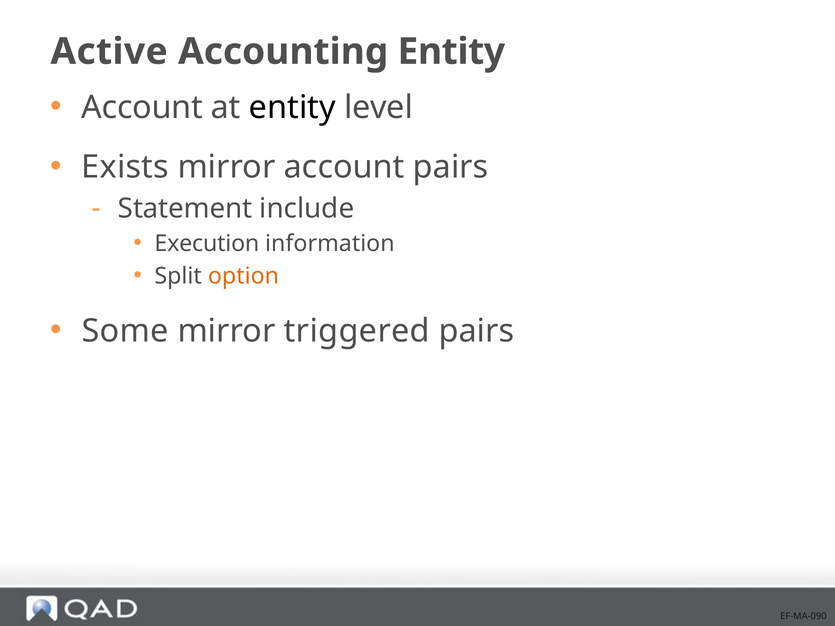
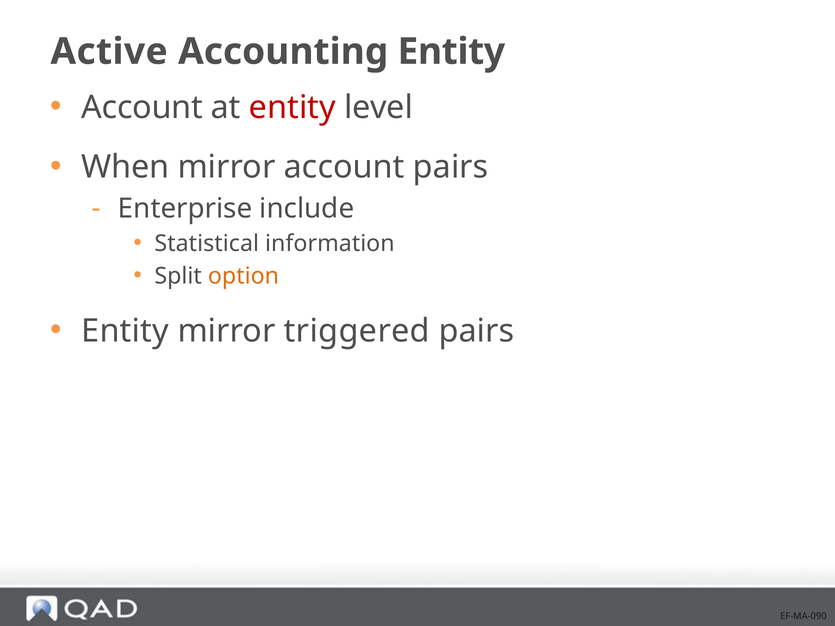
entity colour: black -> red (292, 107)
Exists: Exists -> When (125, 167)
Statement: Statement -> Enterprise (185, 209)
Execution: Execution -> Statistical (207, 244)
Some: Some -> Entity (125, 331)
